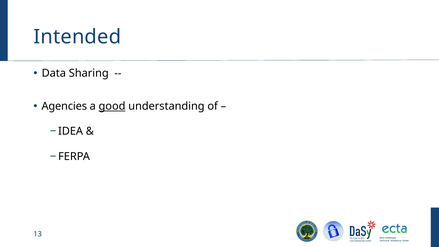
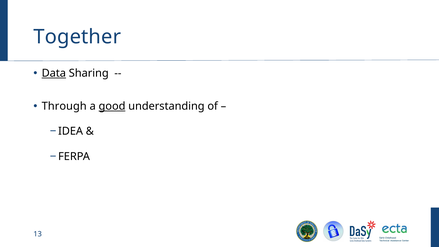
Intended: Intended -> Together (77, 37)
Data underline: none -> present (54, 73)
Agencies: Agencies -> Through (64, 106)
